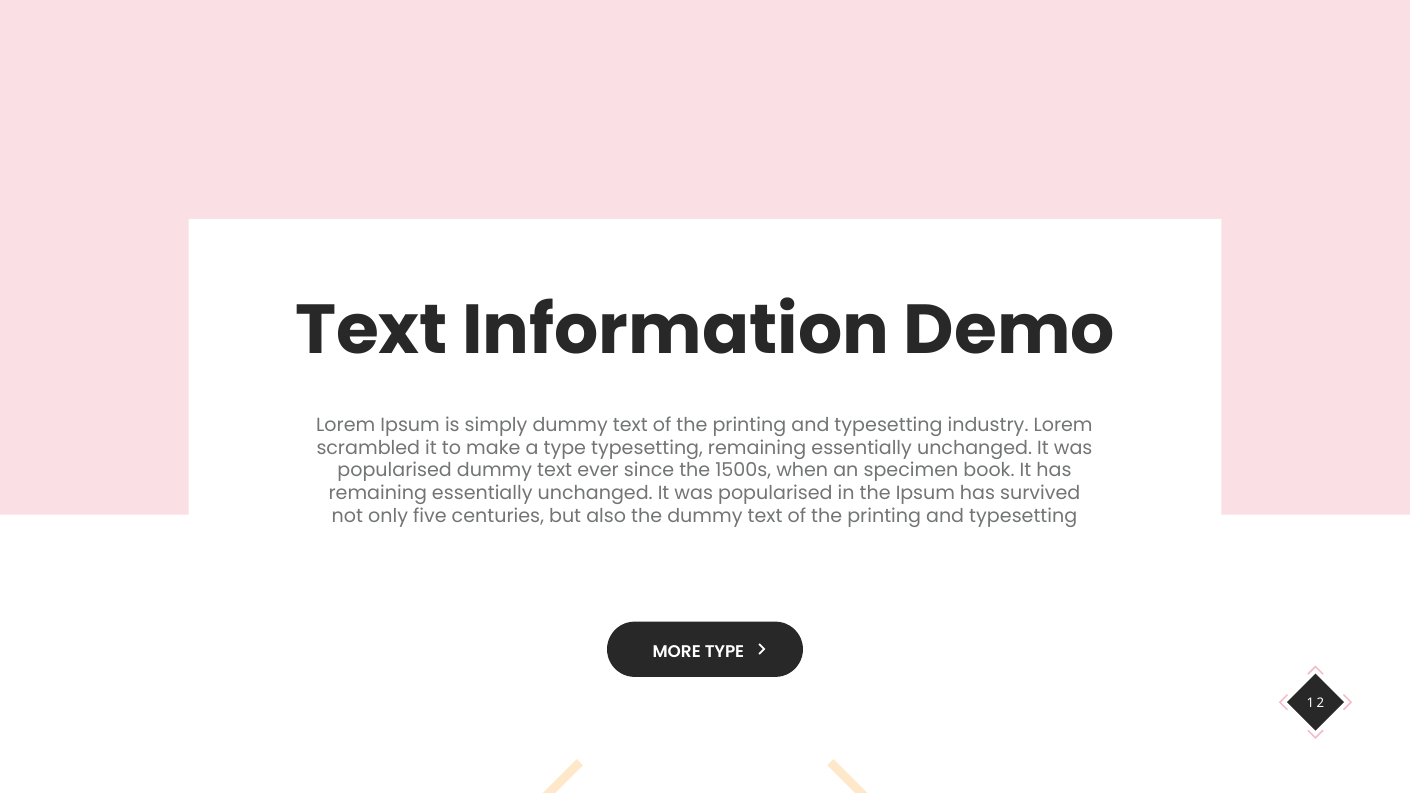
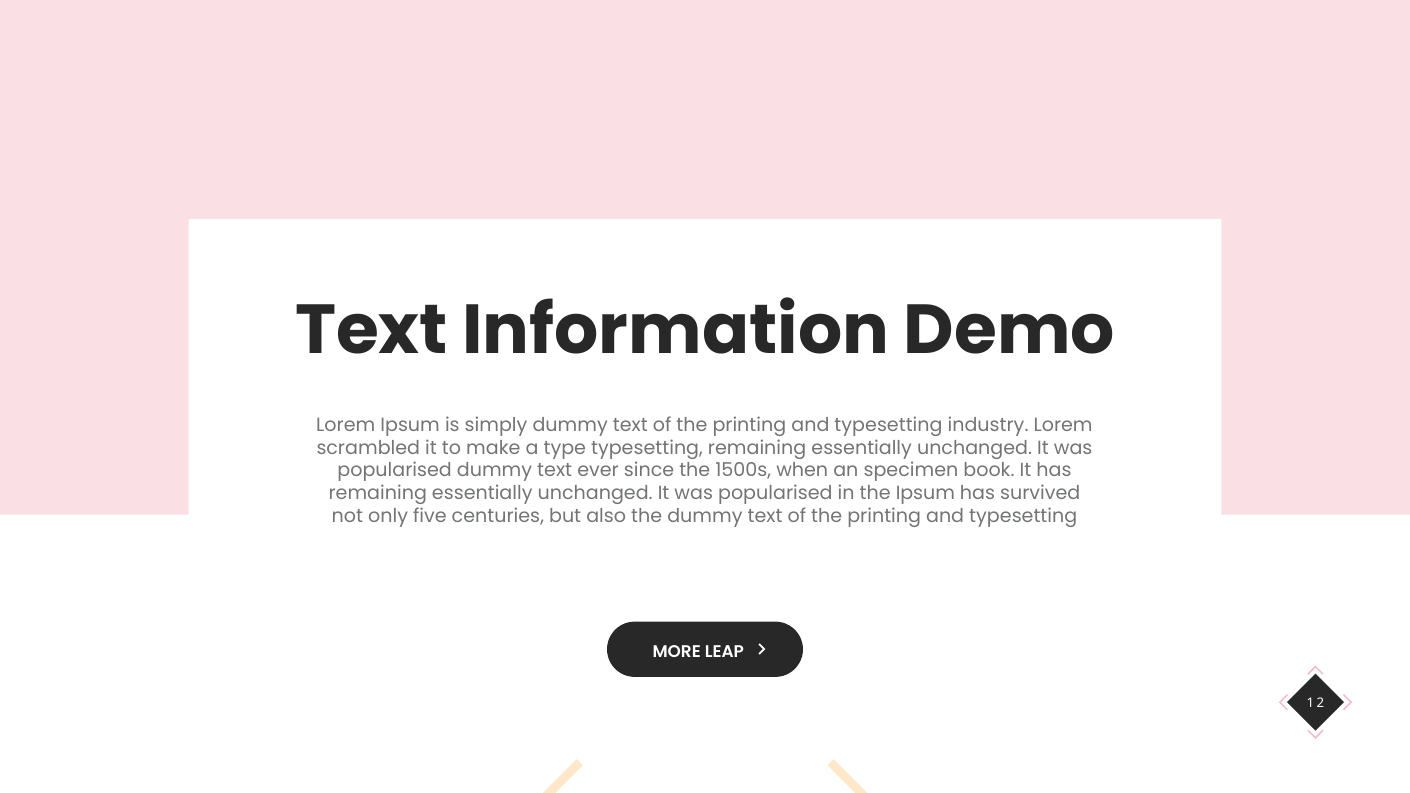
MORE TYPE: TYPE -> LEAP (724, 652)
